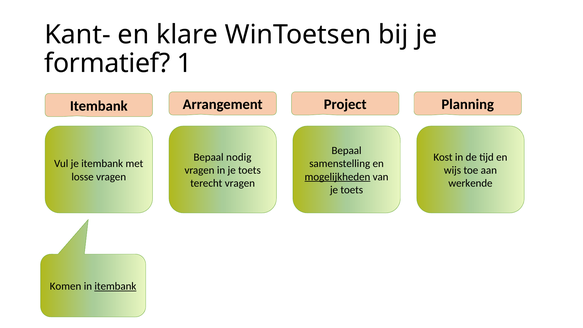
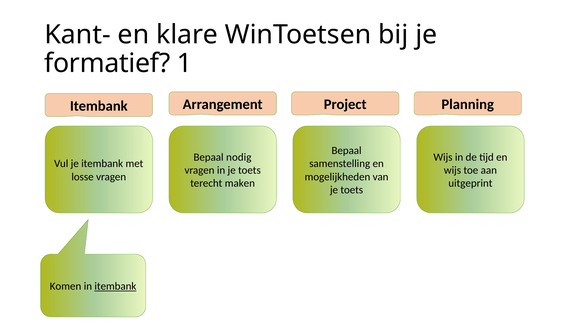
Kost: Kost -> Wijs (443, 157)
mogelijkheden underline: present -> none (337, 177)
terecht vragen: vragen -> maken (240, 183)
werkende: werkende -> uitgeprint (470, 183)
